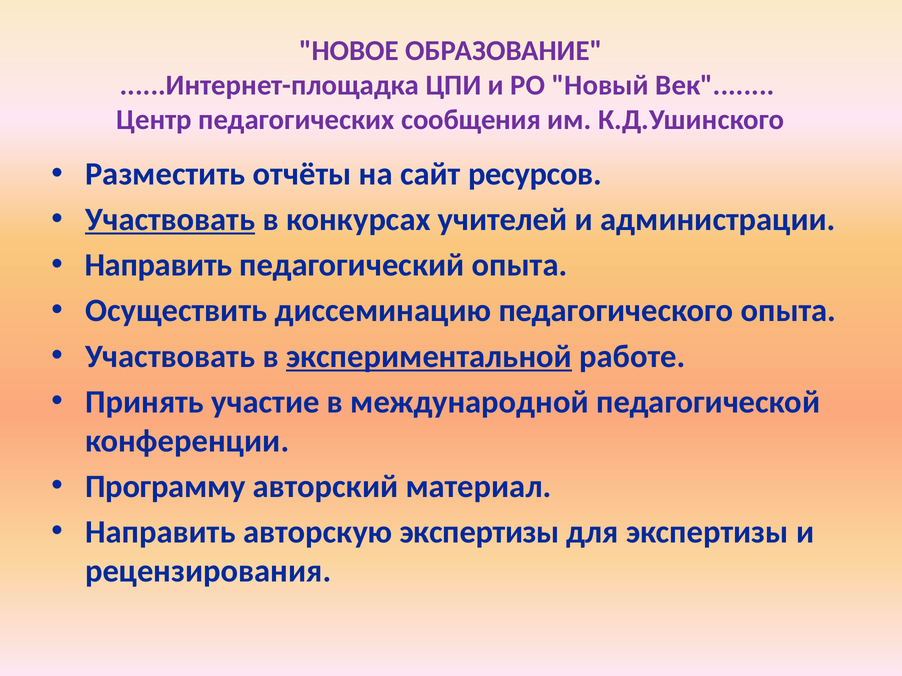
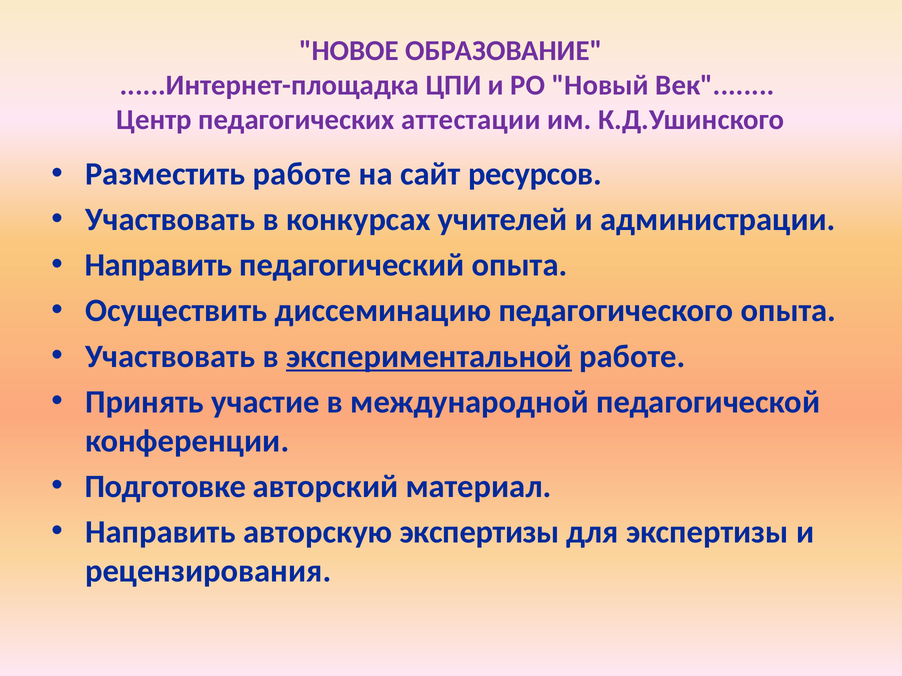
сообщения: сообщения -> аттестации (471, 120)
Разместить отчёты: отчёты -> работе (302, 174)
Участвовать underline: present -> none (170, 220)
Программу: Программу -> Подготовке (165, 487)
